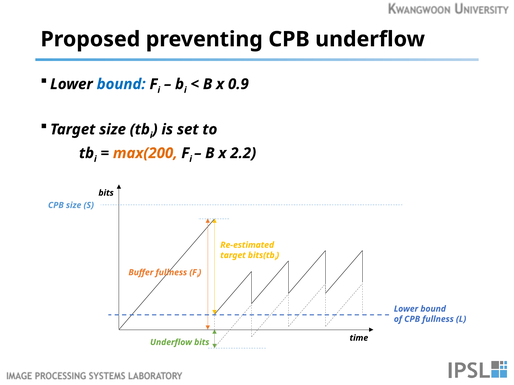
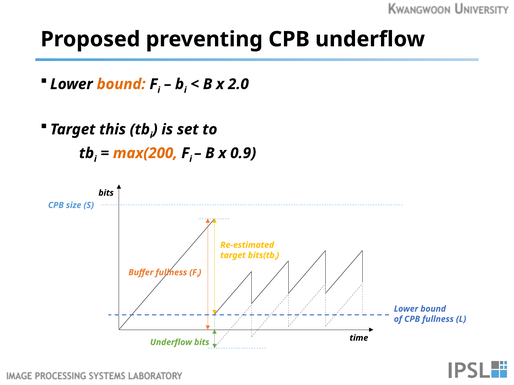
bound colour: blue -> orange (121, 84)
0.9: 0.9 -> 2.0 (238, 84)
Target size: size -> this (113, 130)
2.2: 2.2 -> 0.9 (243, 153)
